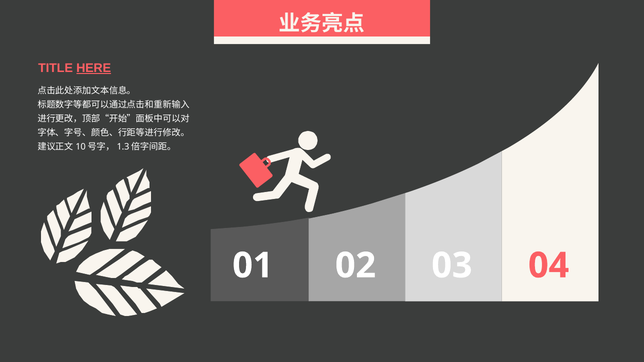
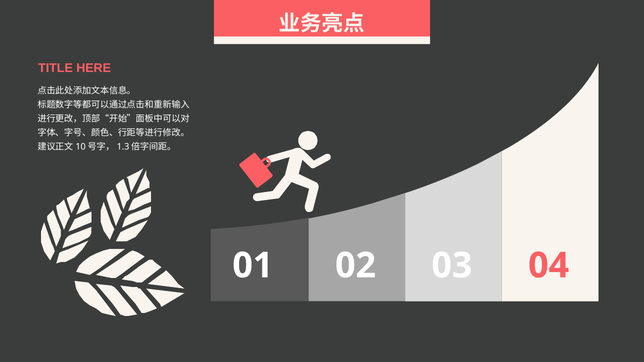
HERE underline: present -> none (94, 68)
